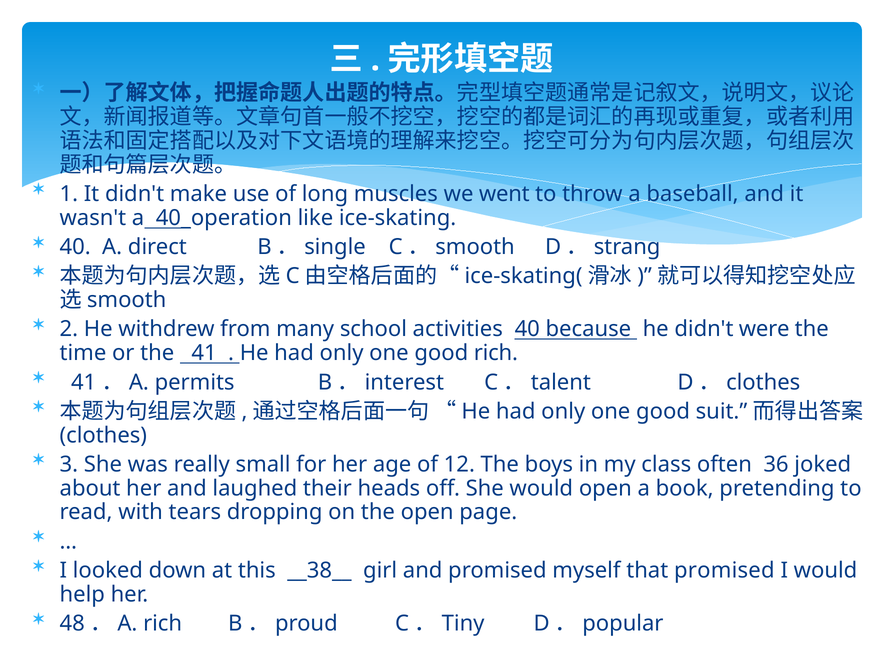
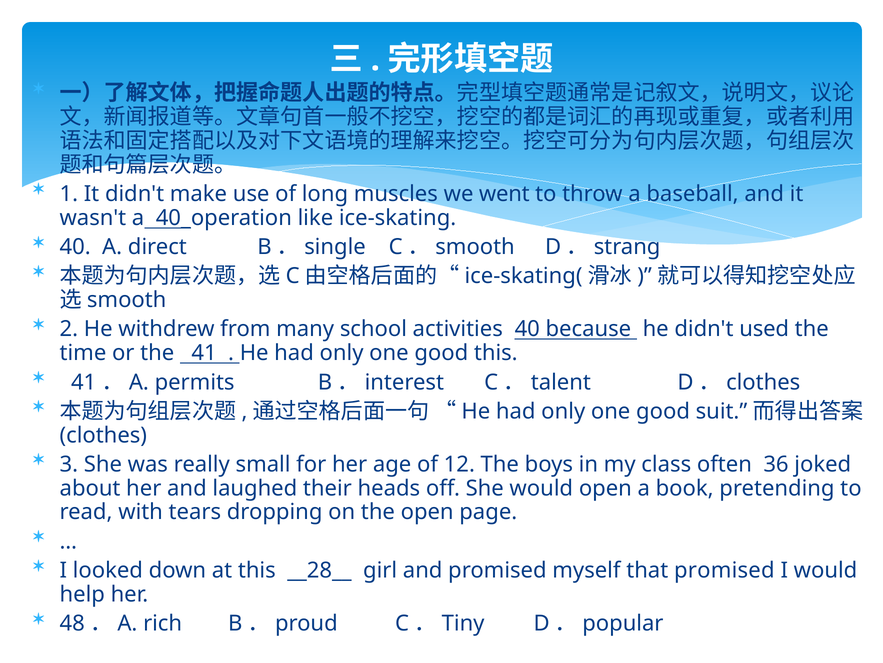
were: were -> used (764, 329)
good rich: rich -> this (496, 353)
__38__: __38__ -> __28__ (319, 570)
